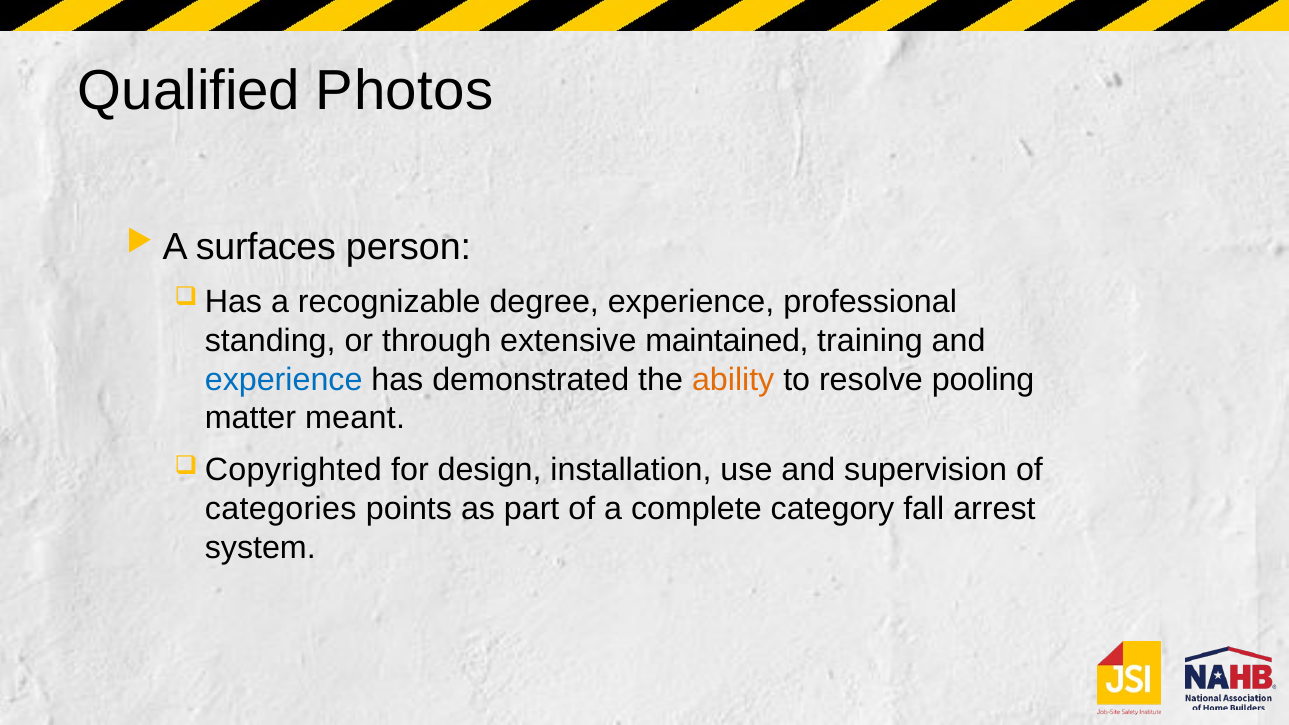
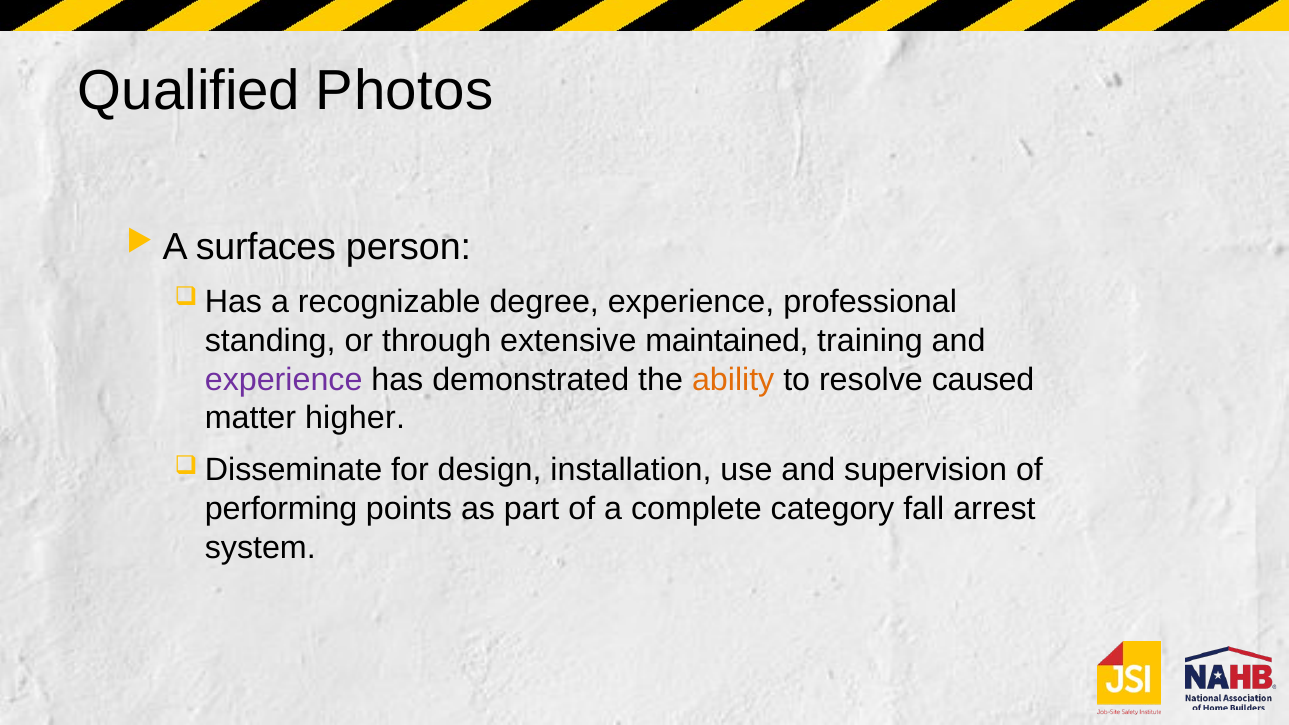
experience colour: blue -> purple (284, 379)
pooling: pooling -> caused (983, 379)
meant: meant -> higher (355, 418)
Copyrighted: Copyrighted -> Disseminate (294, 470)
categories: categories -> performing (281, 509)
